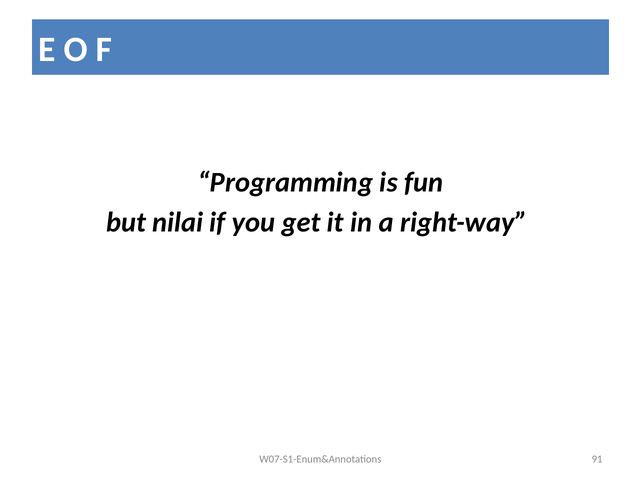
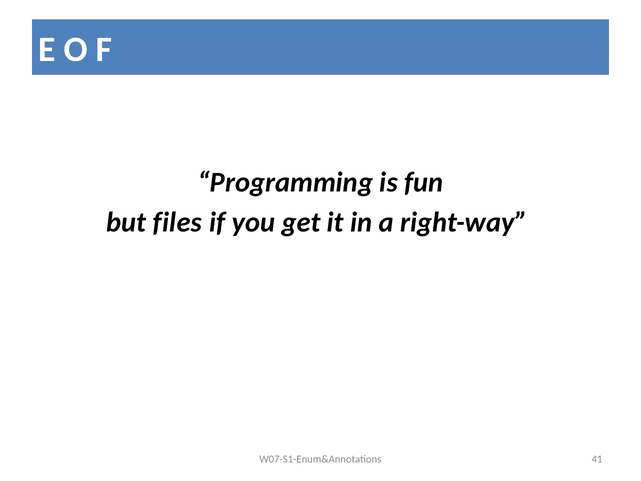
nilai: nilai -> files (178, 222)
91: 91 -> 41 (597, 459)
